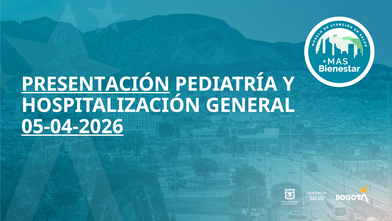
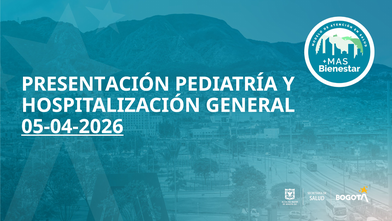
PRESENTACIÓN underline: present -> none (96, 84)
